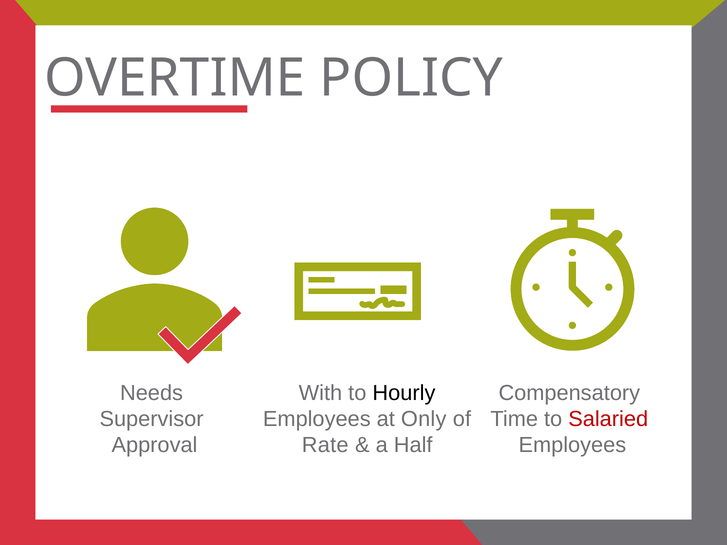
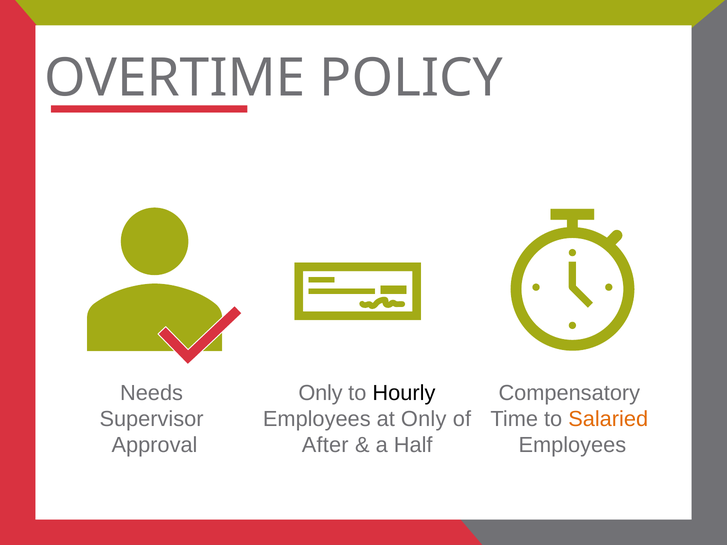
With: With -> Only (321, 393)
Salaried colour: red -> orange (608, 419)
Rate: Rate -> After (325, 445)
